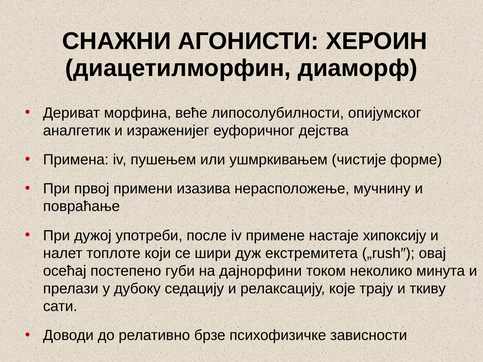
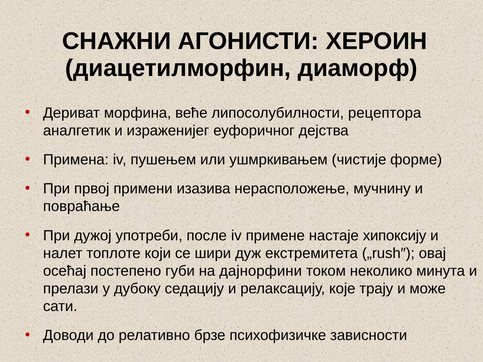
опијумског: опијумског -> рецептора (385, 113)
ткиву: ткиву -> може (428, 289)
